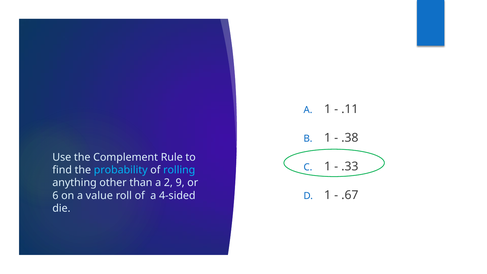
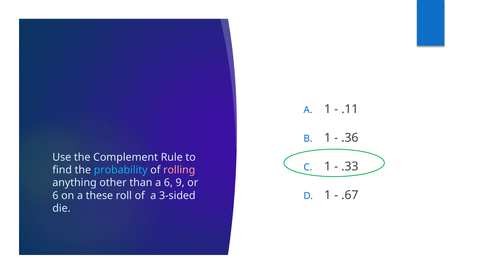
.38: .38 -> .36 (350, 138)
rolling colour: light blue -> pink (179, 170)
a 2: 2 -> 6 (168, 183)
value: value -> these (99, 195)
4-sided: 4-sided -> 3-sided (177, 195)
